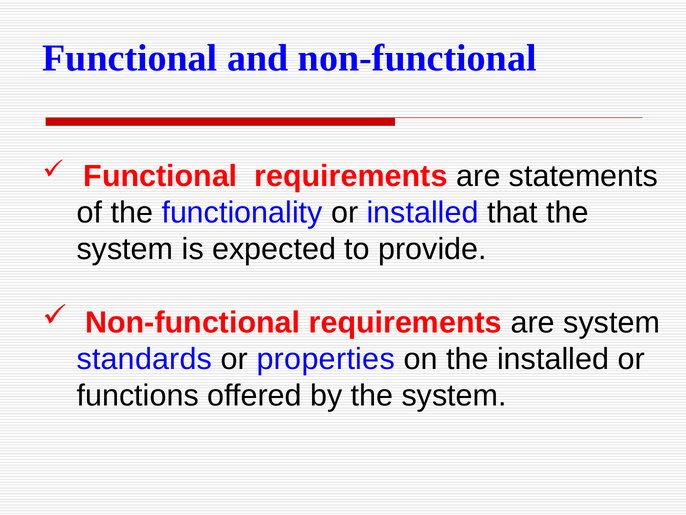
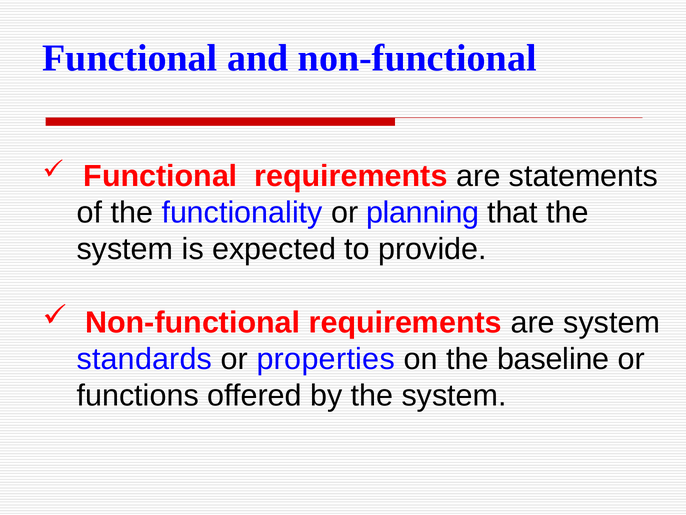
or installed: installed -> planning (423, 212)
the installed: installed -> baseline (553, 359)
